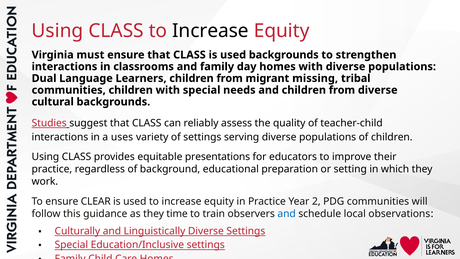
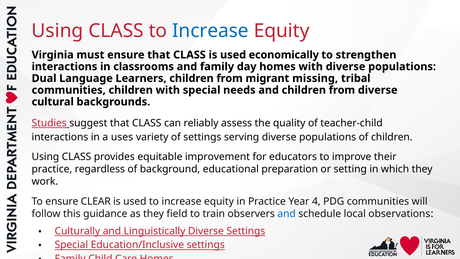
Increase colour: black -> blue (210, 31)
used backgrounds: backgrounds -> economically (284, 55)
presentations: presentations -> improvement (217, 157)
2: 2 -> 4 (316, 201)
time: time -> field (177, 213)
